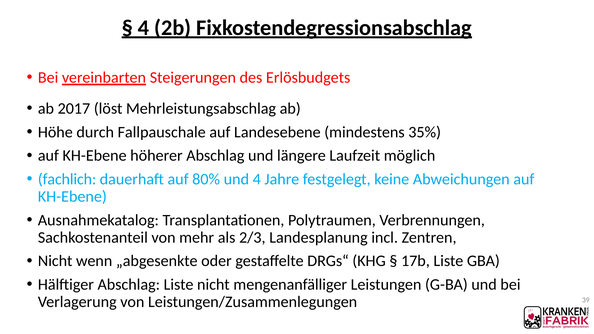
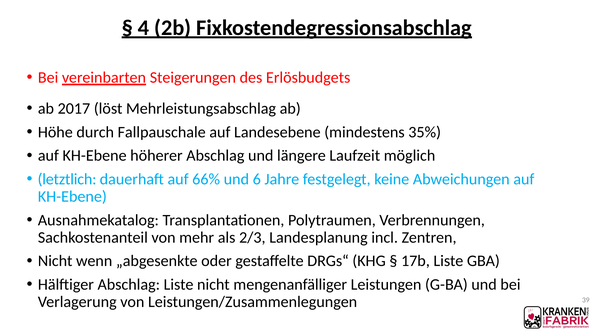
fachlich: fachlich -> letztlich (67, 179)
80%: 80% -> 66% (206, 179)
und 4: 4 -> 6 (257, 179)
